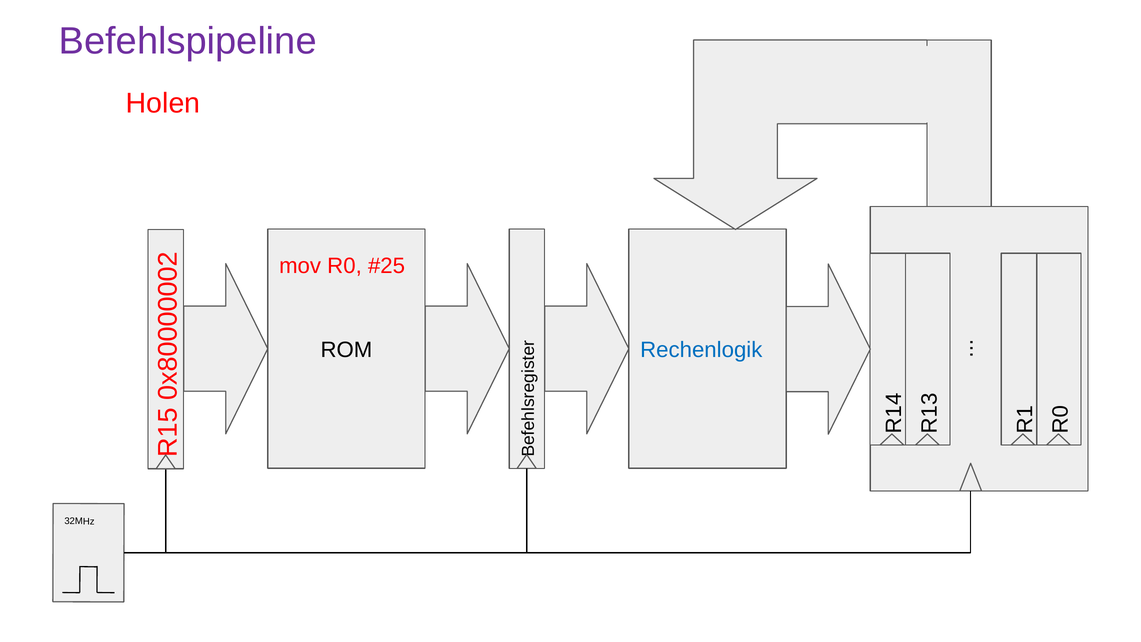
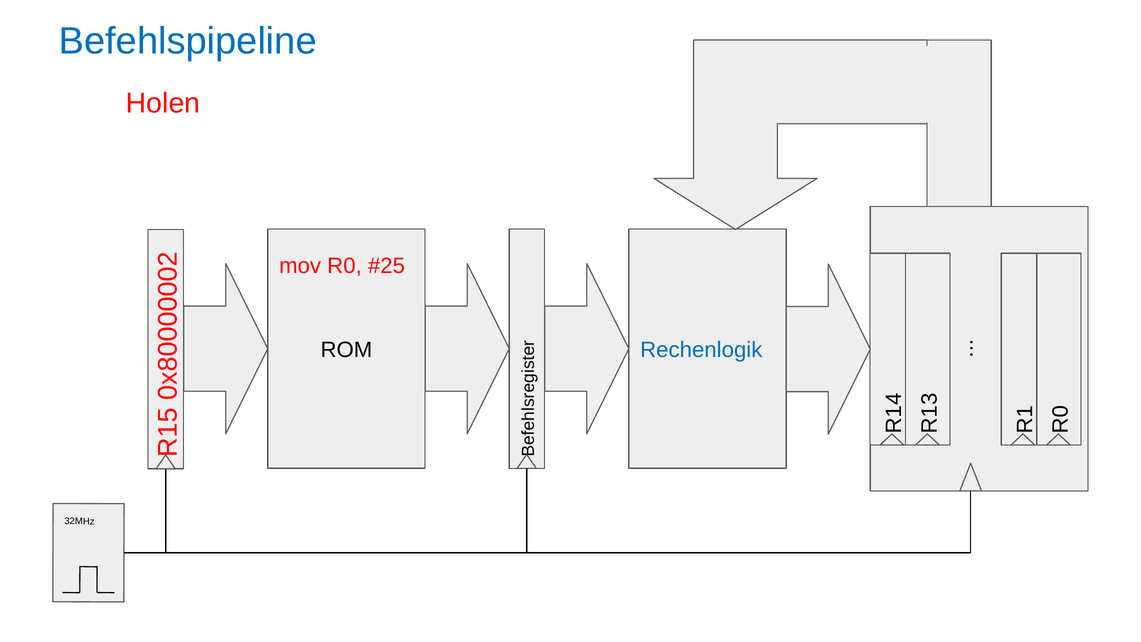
Befehlspipeline colour: purple -> blue (188, 41)
